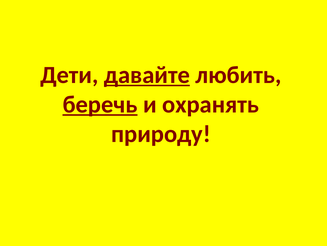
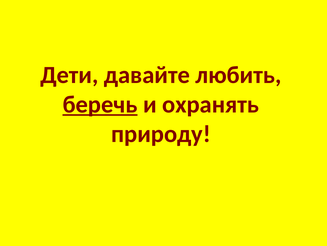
давайте underline: present -> none (147, 75)
